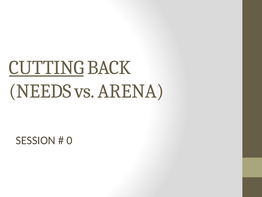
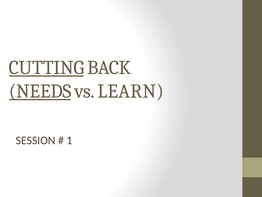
NEEDS underline: none -> present (40, 91)
ARENA: ARENA -> LEARN (131, 91)
0: 0 -> 1 (69, 140)
